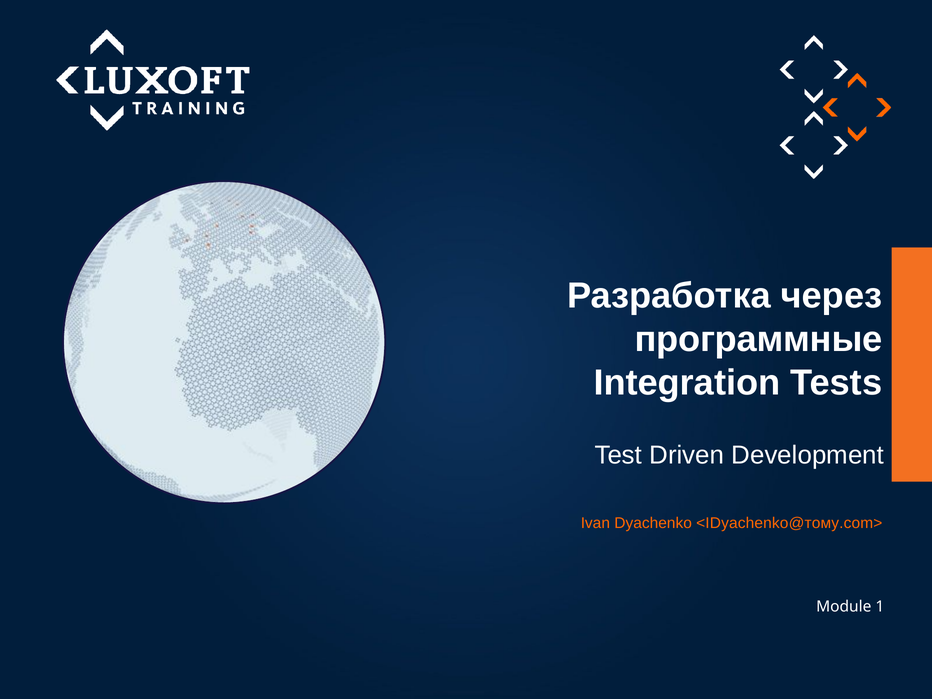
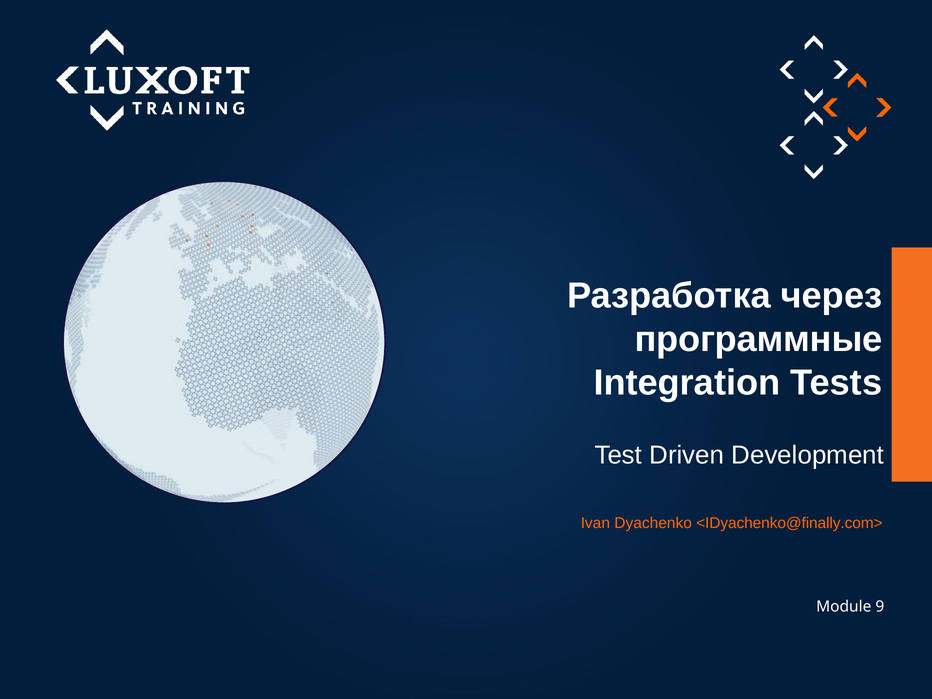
<IDyachenko@тому.com>: <IDyachenko@тому.com> -> <IDyachenko@finally.com> (789, 523)
Module 1: 1 -> 9 (880, 607)
